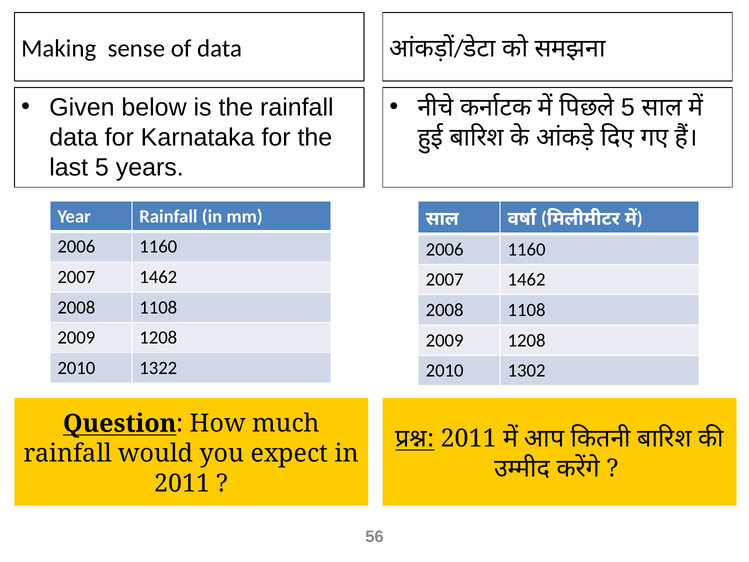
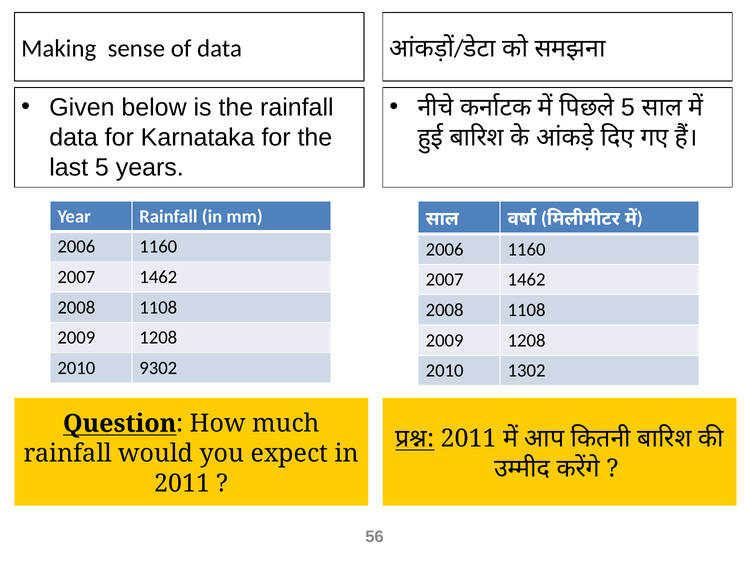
1322: 1322 -> 9302 (158, 368)
